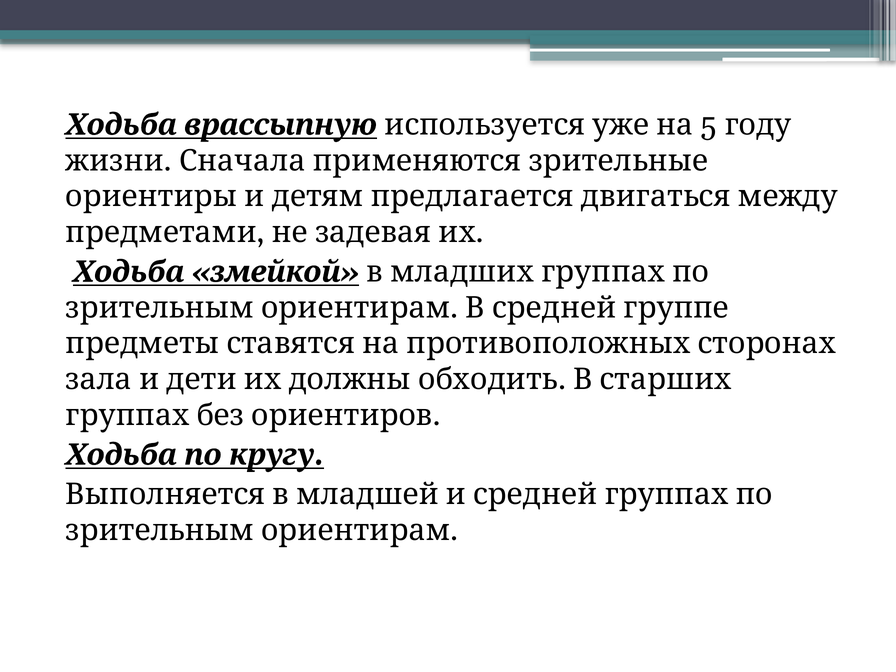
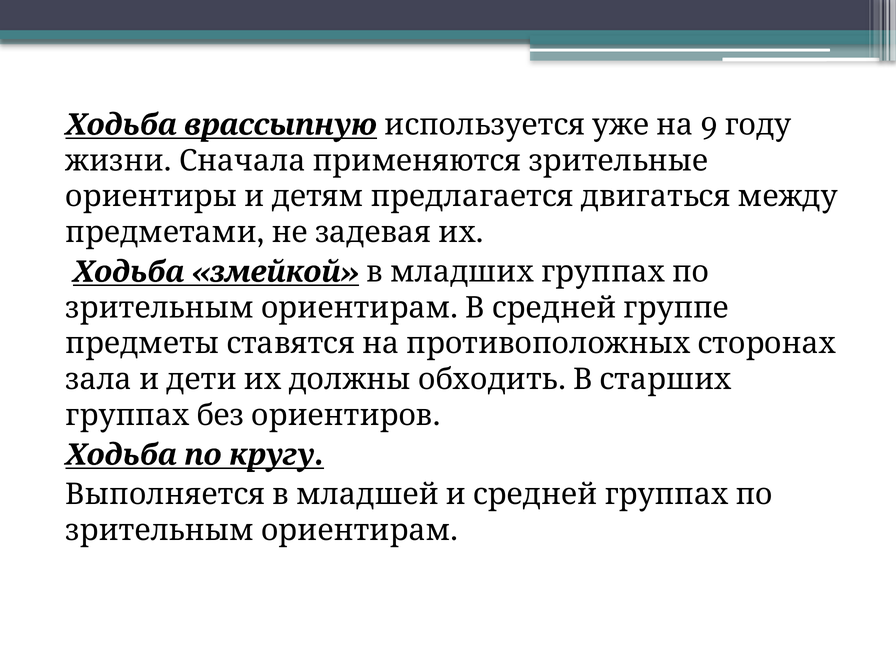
5: 5 -> 9 (709, 125)
